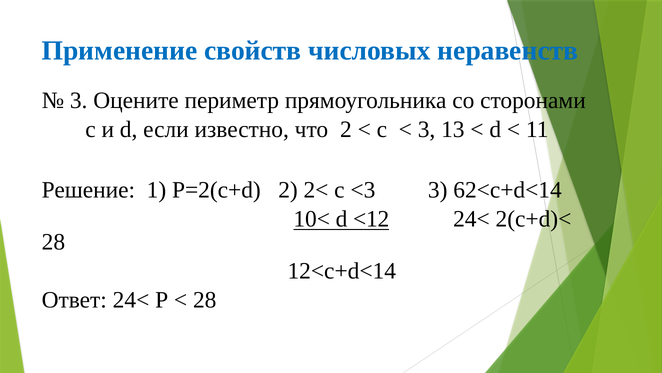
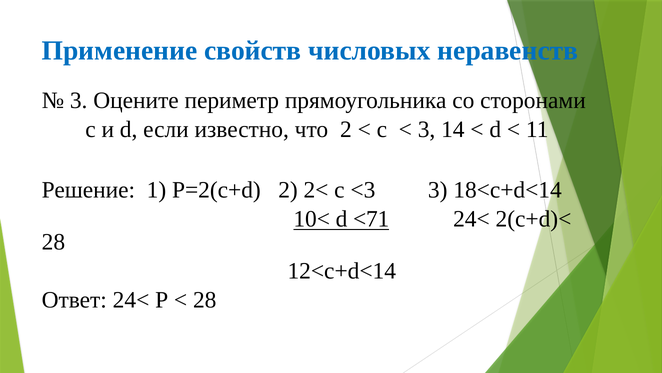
13: 13 -> 14 (453, 129)
62<c+d<14: 62<c+d<14 -> 18<c+d<14 (508, 190)
<12: <12 -> <71 (371, 219)
